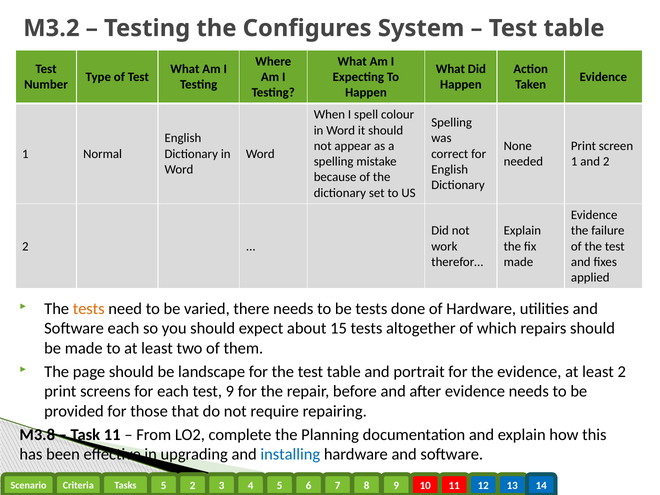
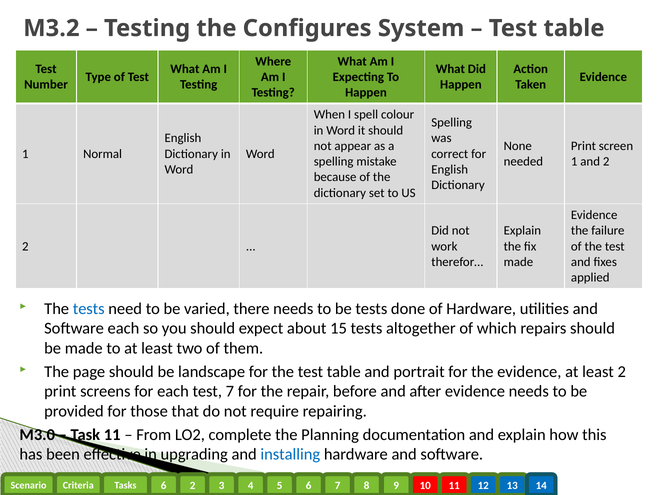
tests colour: orange -> blue (89, 309)
test 9: 9 -> 7 (230, 391)
M3.8: M3.8 -> M3.0 (37, 435)
5: 5 -> 6 (164, 486)
